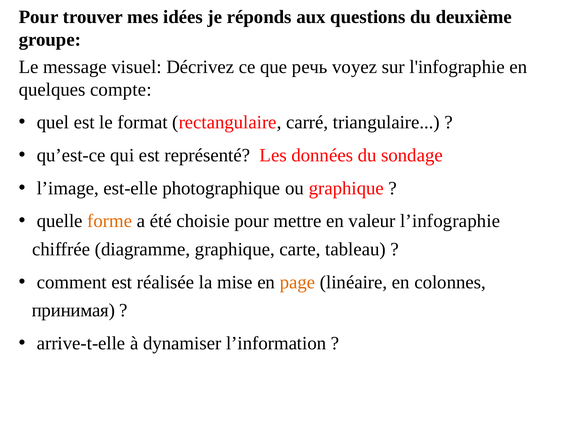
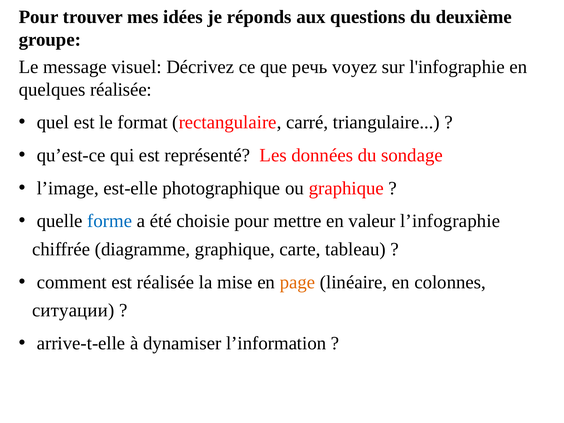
quelques compte: compte -> réalisée (121, 89)
forme colour: orange -> blue (110, 221)
принимая: принимая -> ситуации (73, 310)
